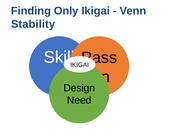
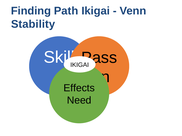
Only: Only -> Path (66, 11)
Design: Design -> Effects (79, 88)
